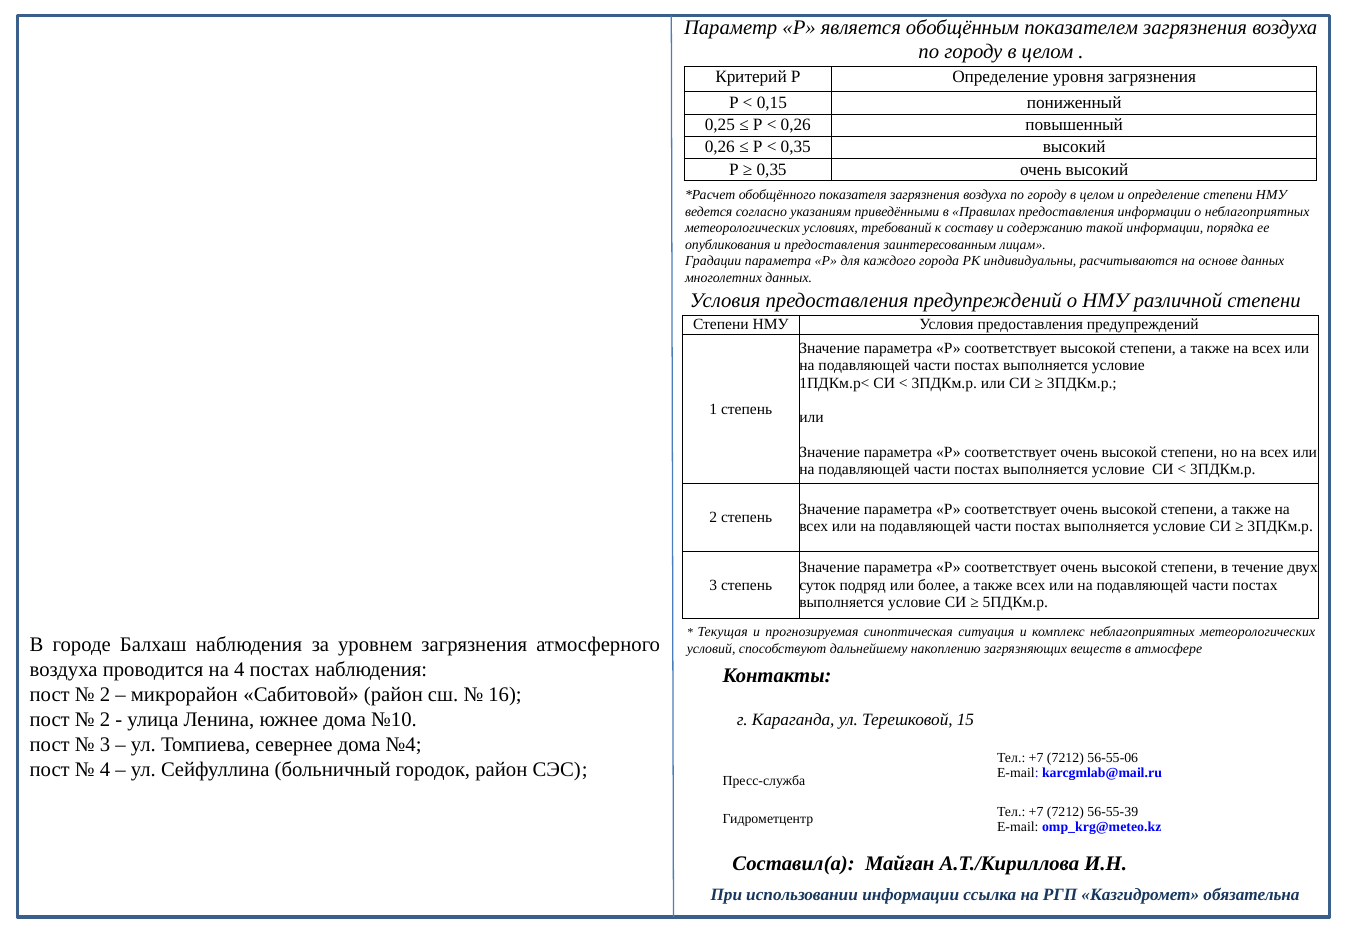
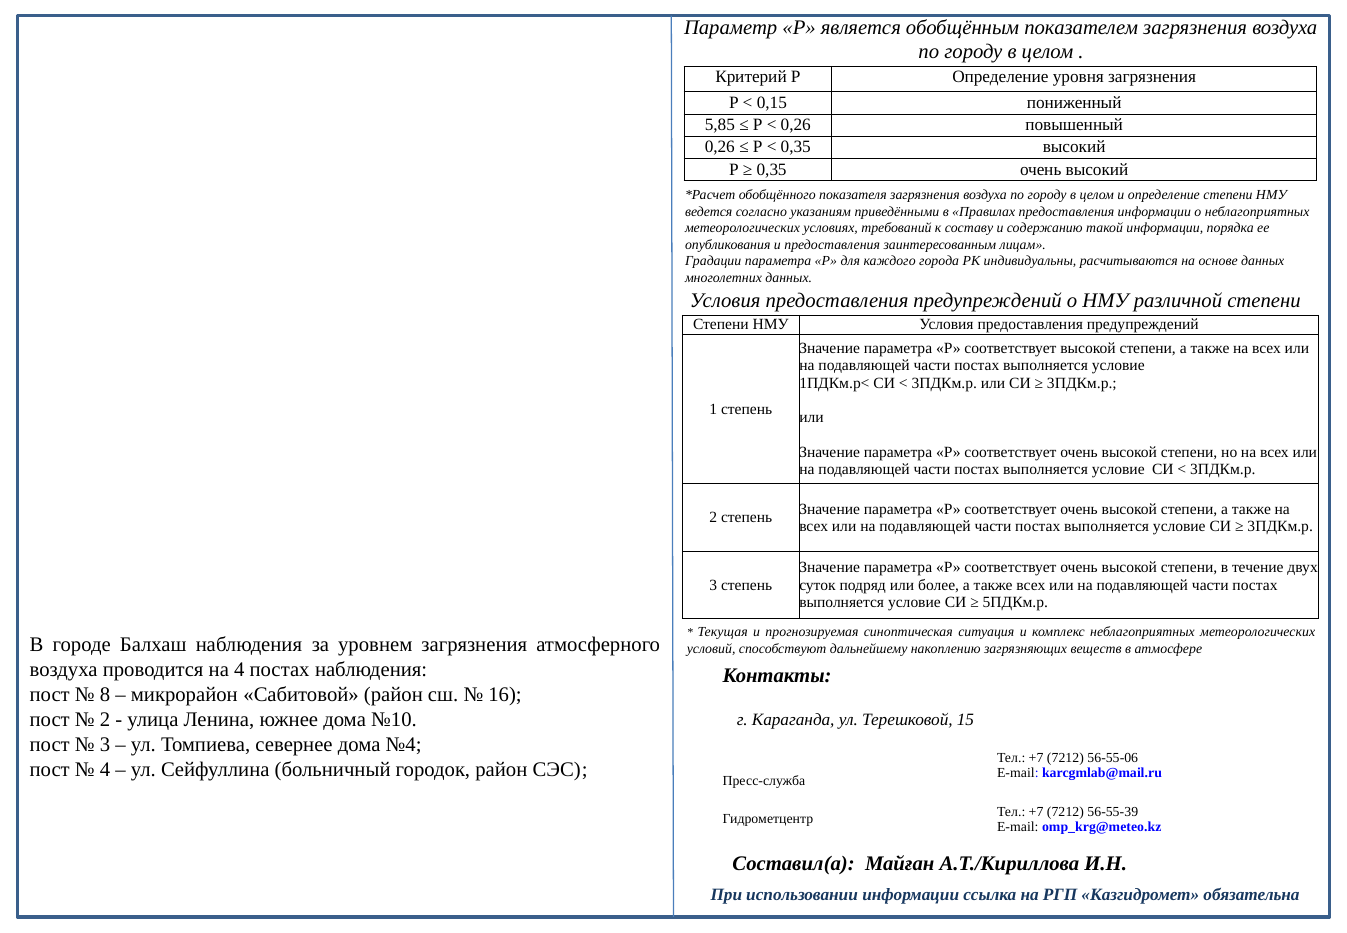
0,25: 0,25 -> 5,85 (720, 125)
2: 2 -> 8 (105, 695)
